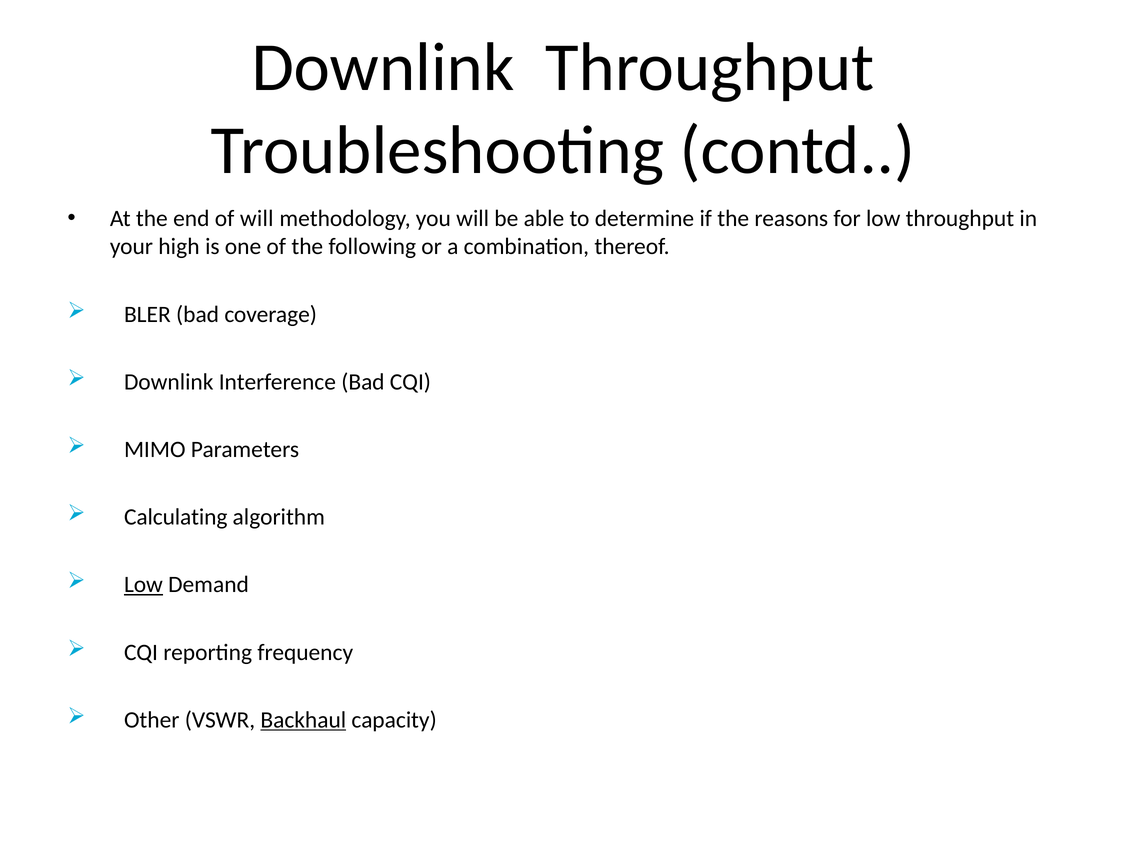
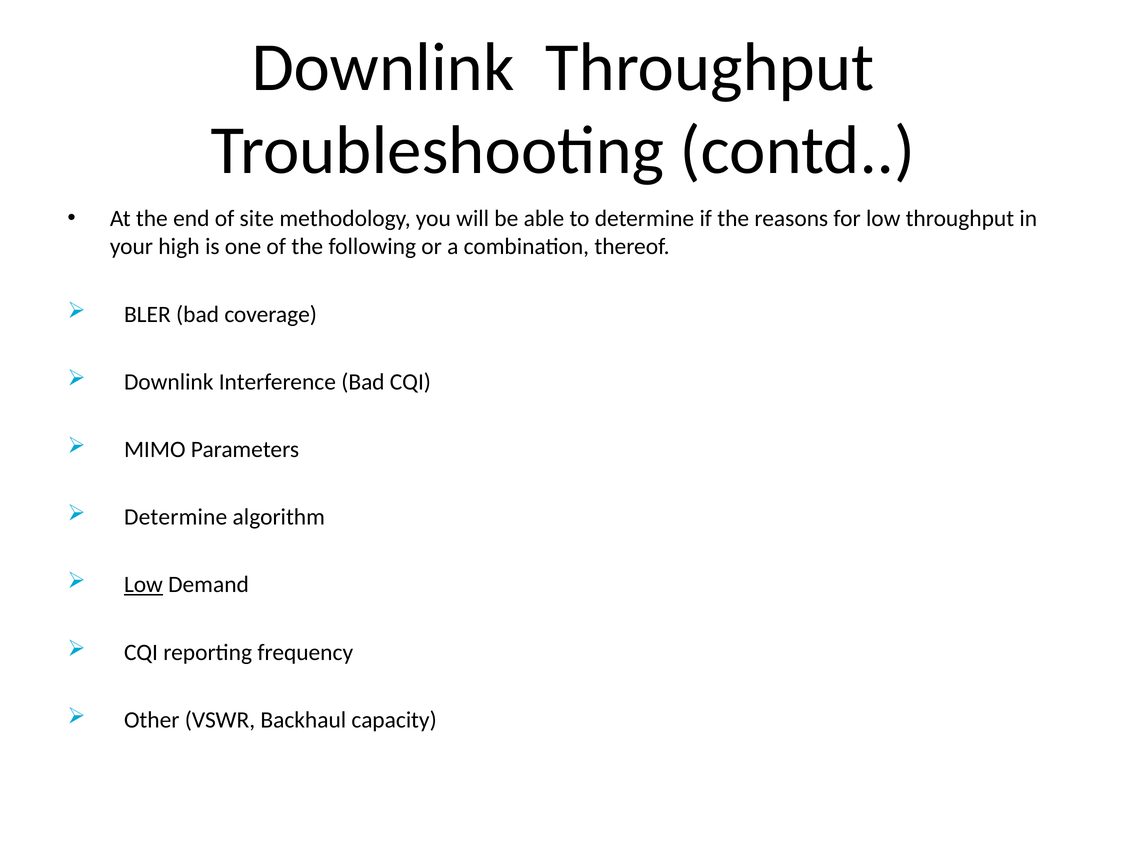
of will: will -> site (257, 219)
Calculating: Calculating -> Determine (176, 517)
Backhaul underline: present -> none (303, 720)
